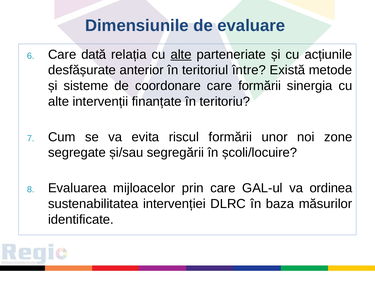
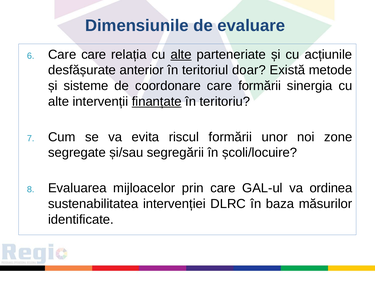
Care dată: dată -> care (94, 54)
între: între -> doar (249, 70)
finanțate underline: none -> present (157, 101)
